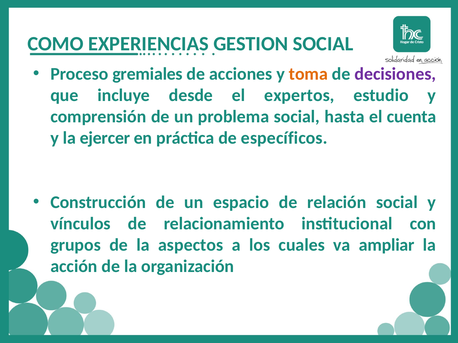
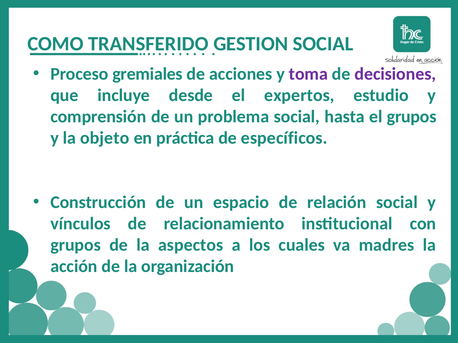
EXPERIENCIAS: EXPERIENCIAS -> TRANSFERIDO (148, 44)
toma colour: orange -> purple (308, 74)
el cuenta: cuenta -> grupos (412, 117)
ejercer: ejercer -> objeto (105, 138)
ampliar: ampliar -> madres (387, 245)
